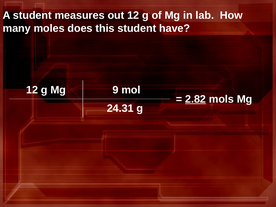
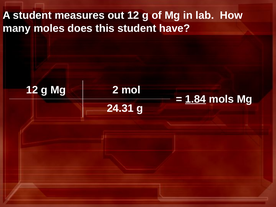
9: 9 -> 2 (116, 90)
2.82: 2.82 -> 1.84 (196, 99)
